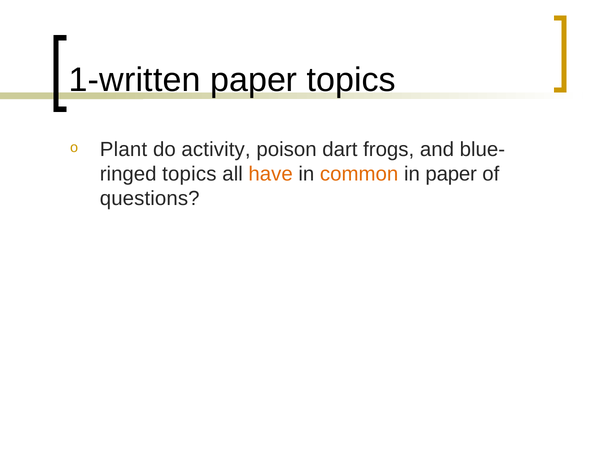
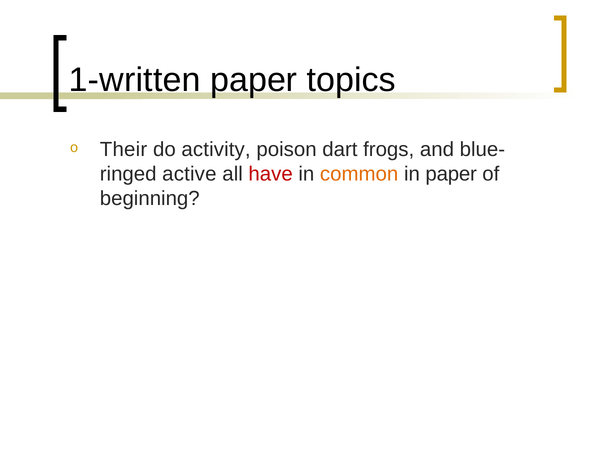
Plant: Plant -> Their (124, 150)
topics: topics -> active (189, 174)
have colour: orange -> red (271, 174)
questions: questions -> beginning (150, 199)
